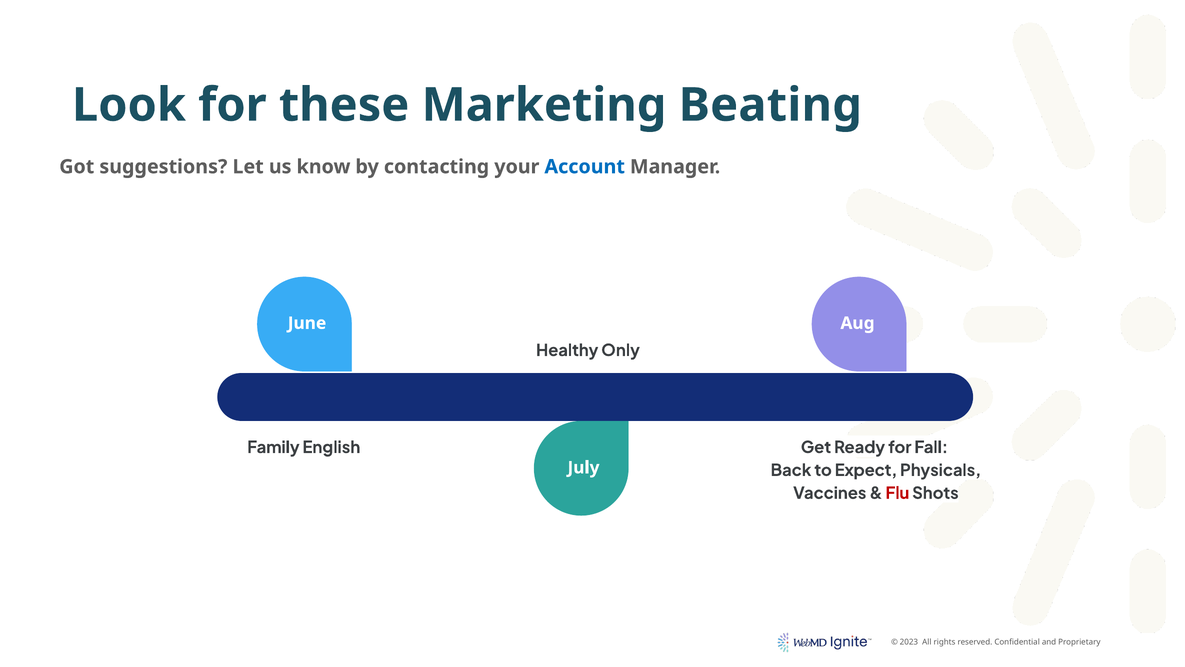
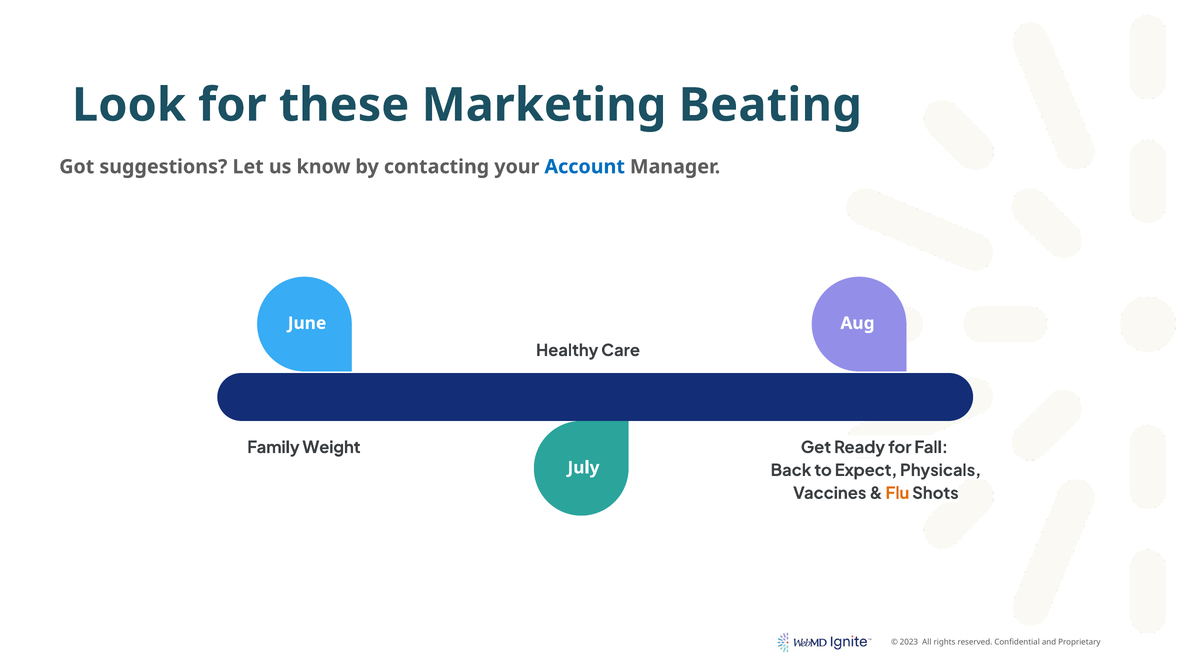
Only: Only -> Care (621, 350)
English: English -> Weight (331, 447)
Flu colour: red -> orange (897, 493)
